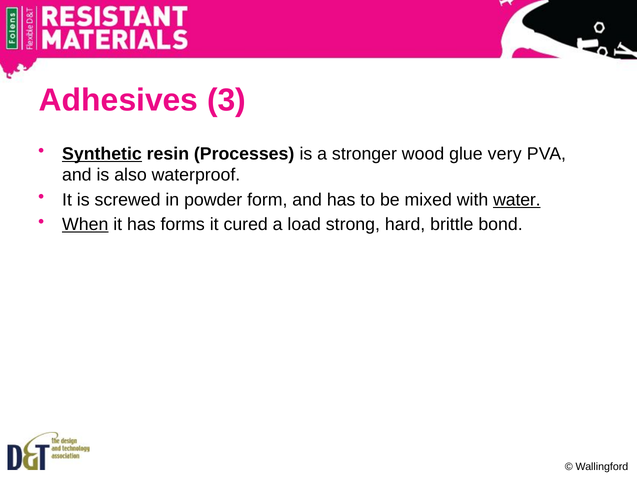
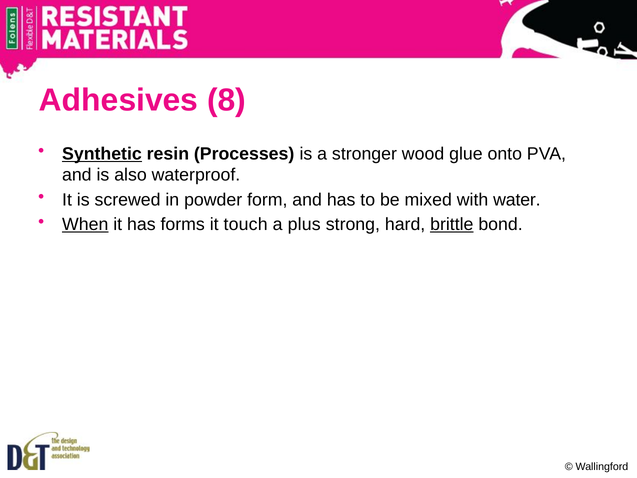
3: 3 -> 8 (226, 100)
very: very -> onto (505, 154)
water underline: present -> none (517, 200)
cured: cured -> touch (246, 224)
load: load -> plus (304, 224)
brittle underline: none -> present (452, 224)
